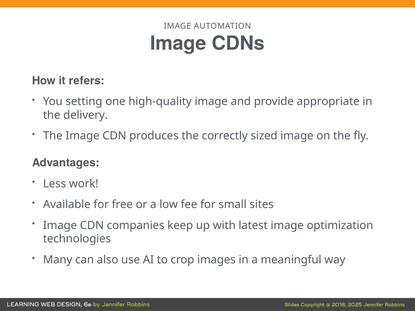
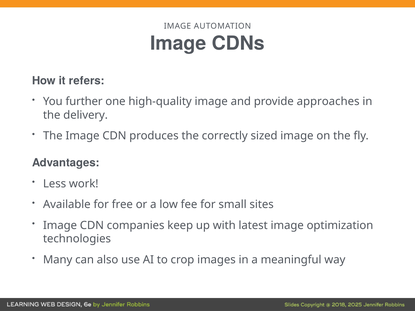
setting: setting -> further (84, 102)
appropriate: appropriate -> approaches (328, 102)
